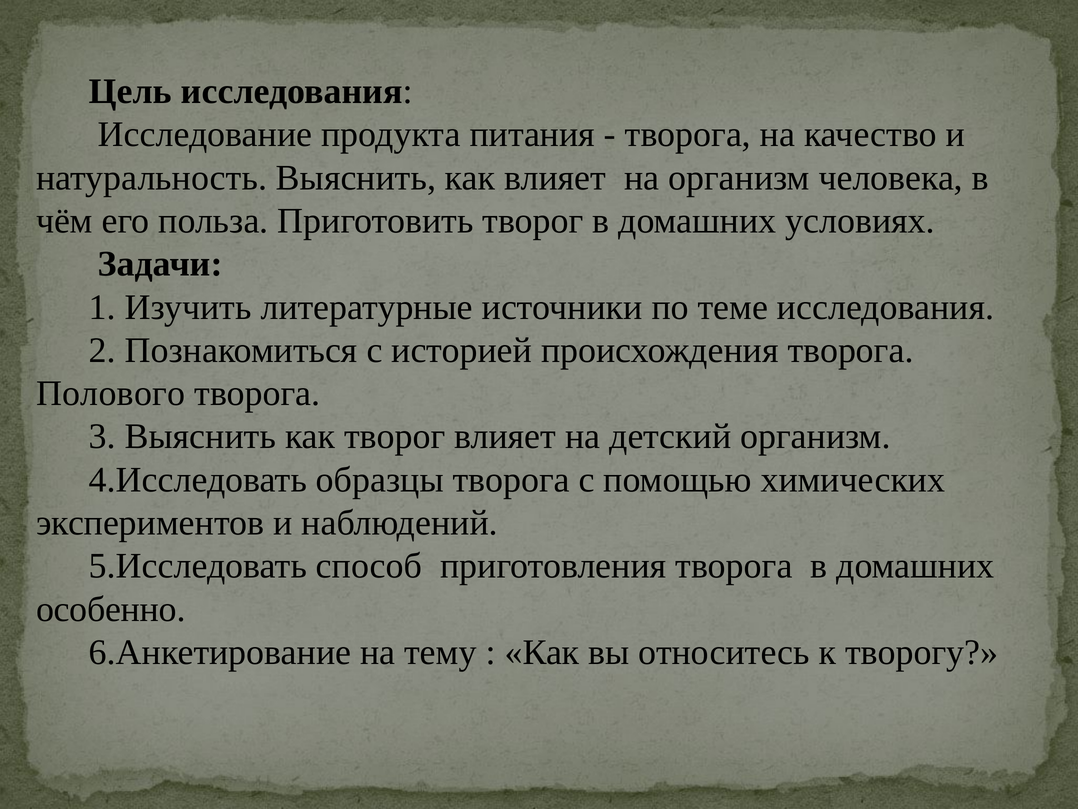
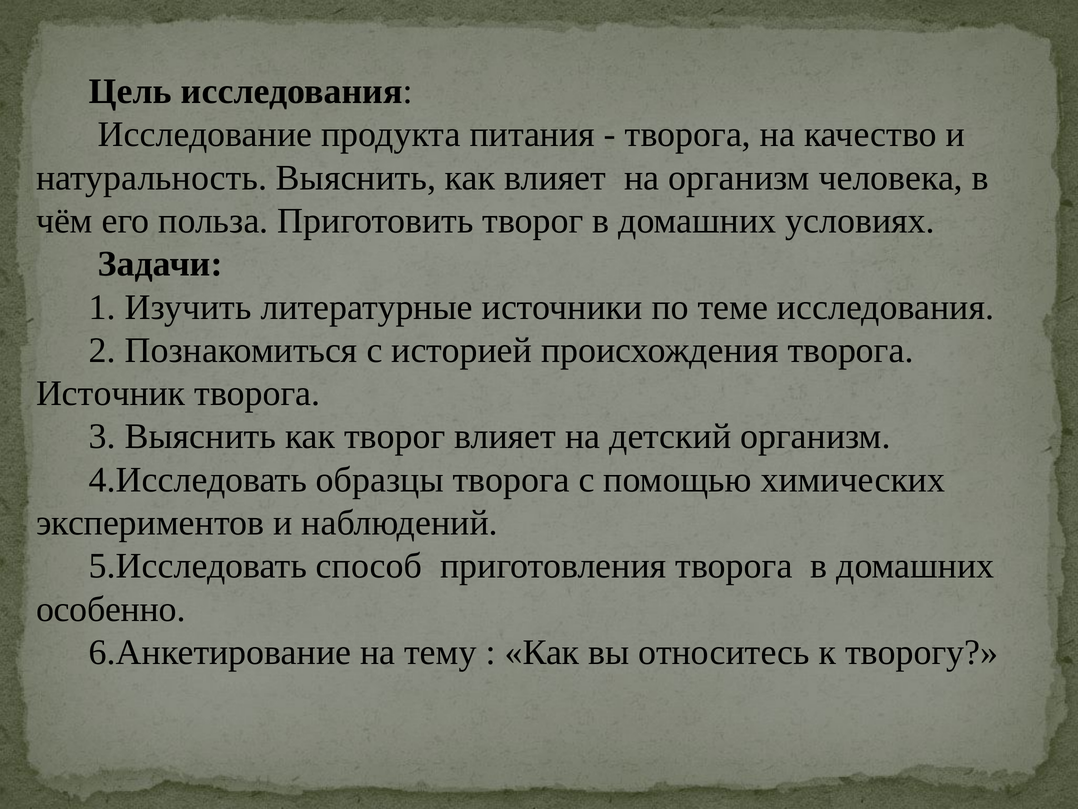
Полового: Полового -> Источник (111, 393)
